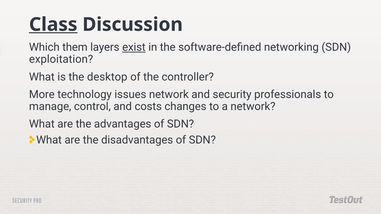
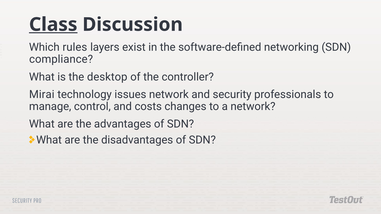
them: them -> rules (75, 47)
exist underline: present -> none (134, 47)
exploitation: exploitation -> compliance (61, 59)
More: More -> Mirai (42, 95)
